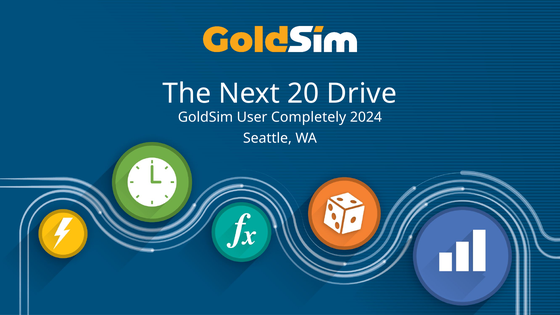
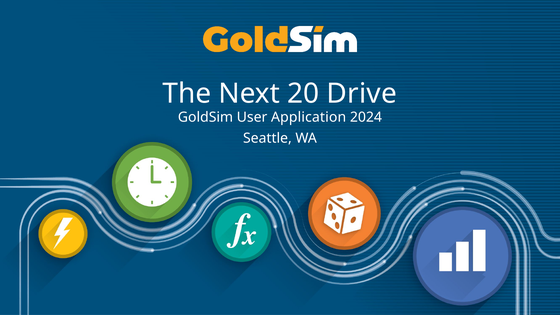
Completely: Completely -> Application (309, 117)
